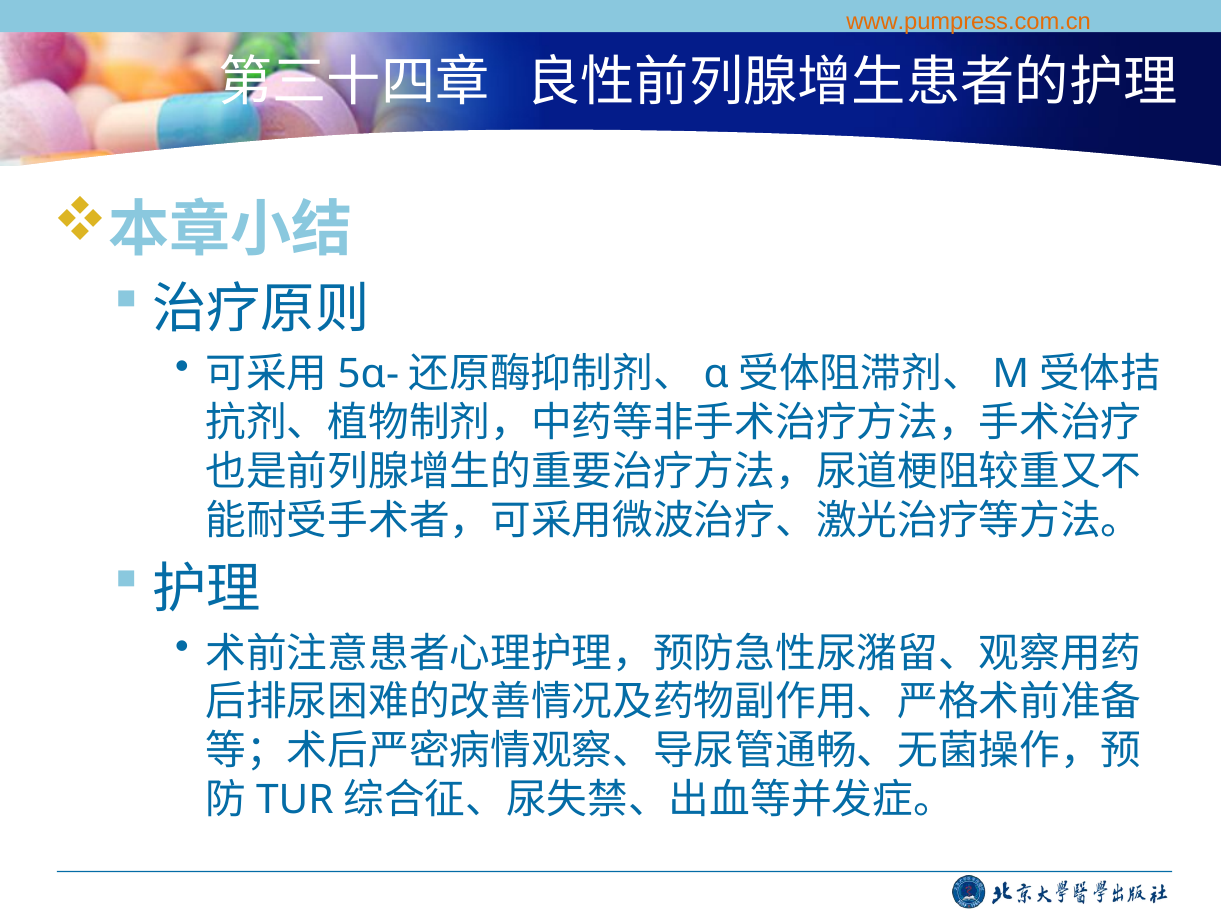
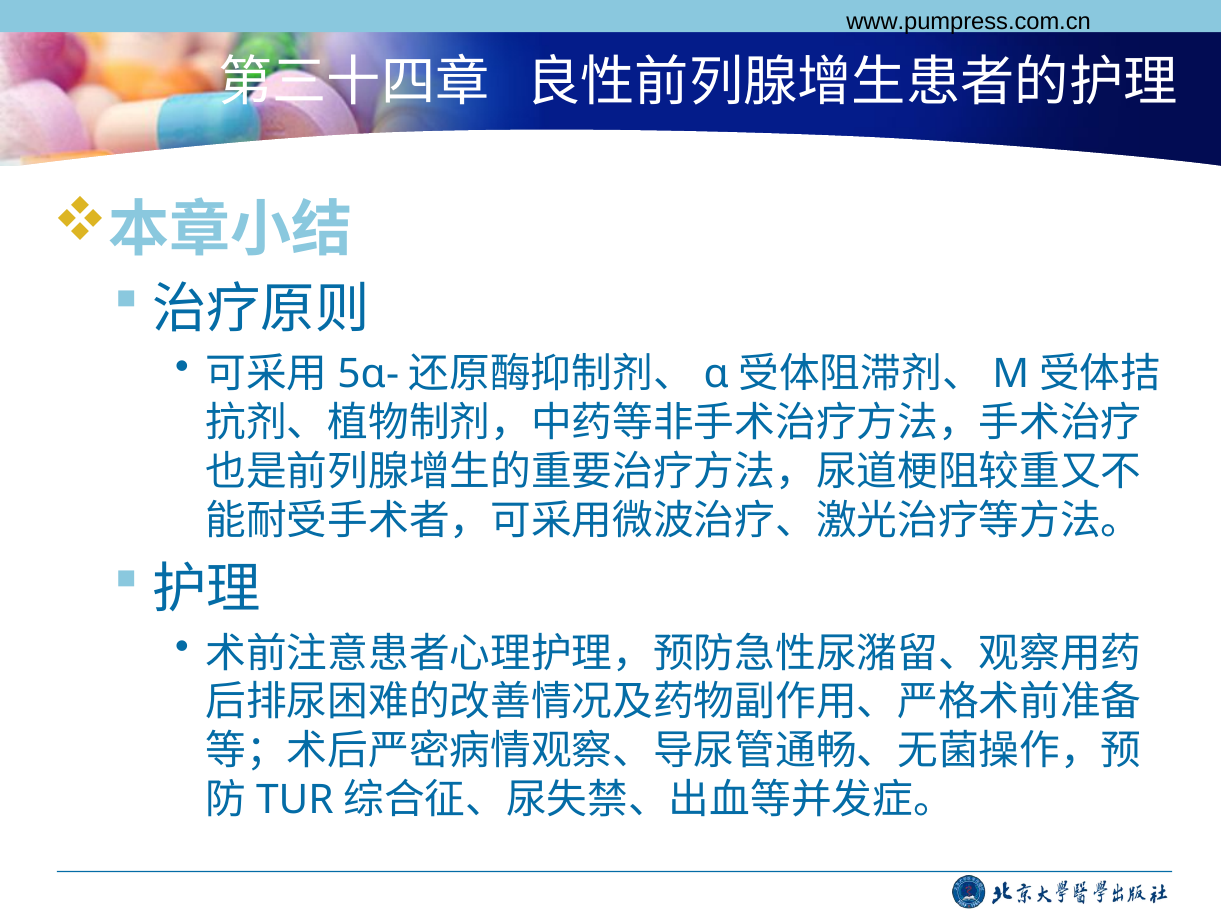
www.pumpress.com.cn colour: orange -> black (969, 22)
